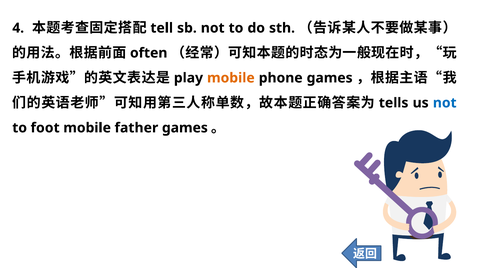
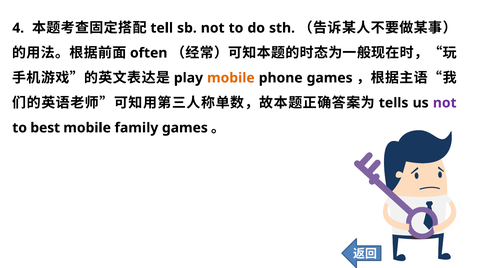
not colour: blue -> purple (445, 103)
foot: foot -> best (45, 128)
father: father -> family (136, 128)
